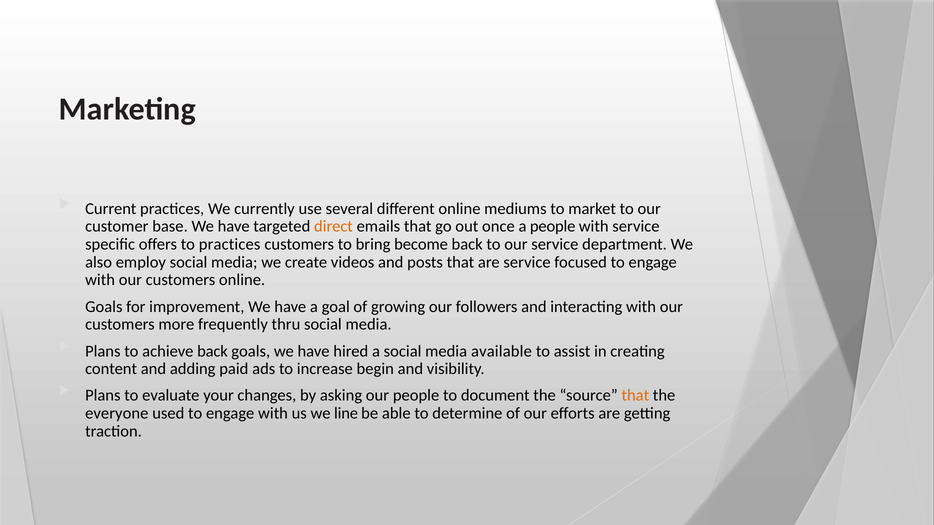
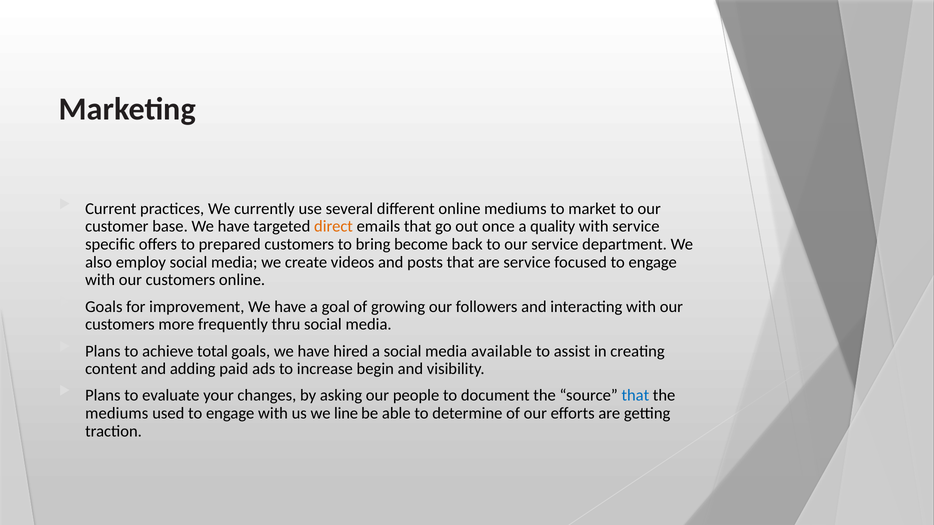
a people: people -> quality (553, 227)
to practices: practices -> prepared (230, 244)
achieve back: back -> total (213, 351)
that colour: orange -> blue (635, 396)
everyone: everyone -> mediums (117, 414)
